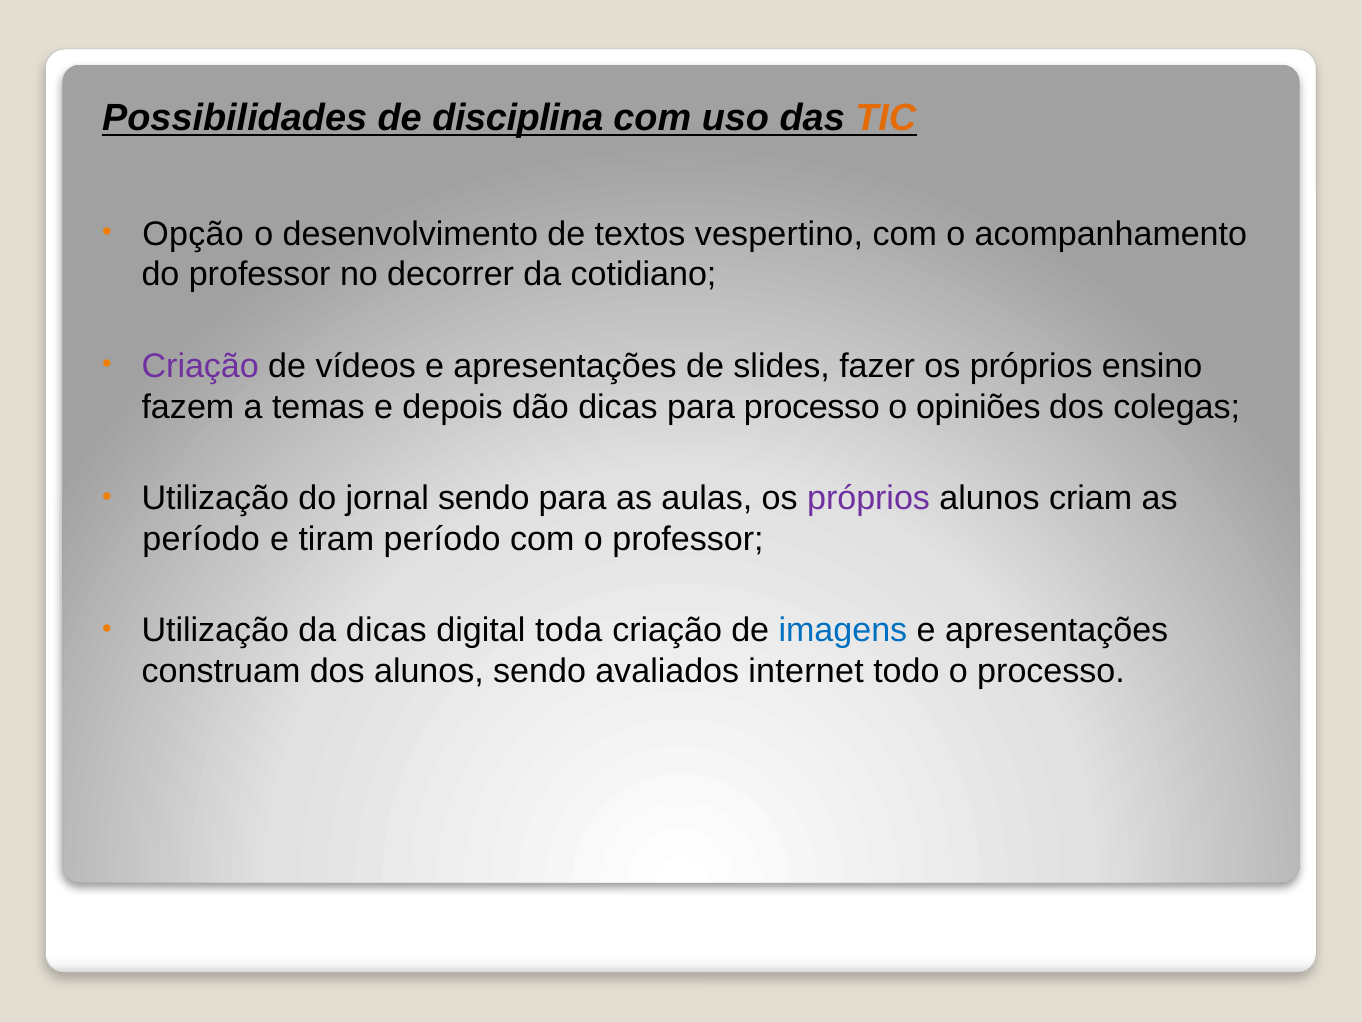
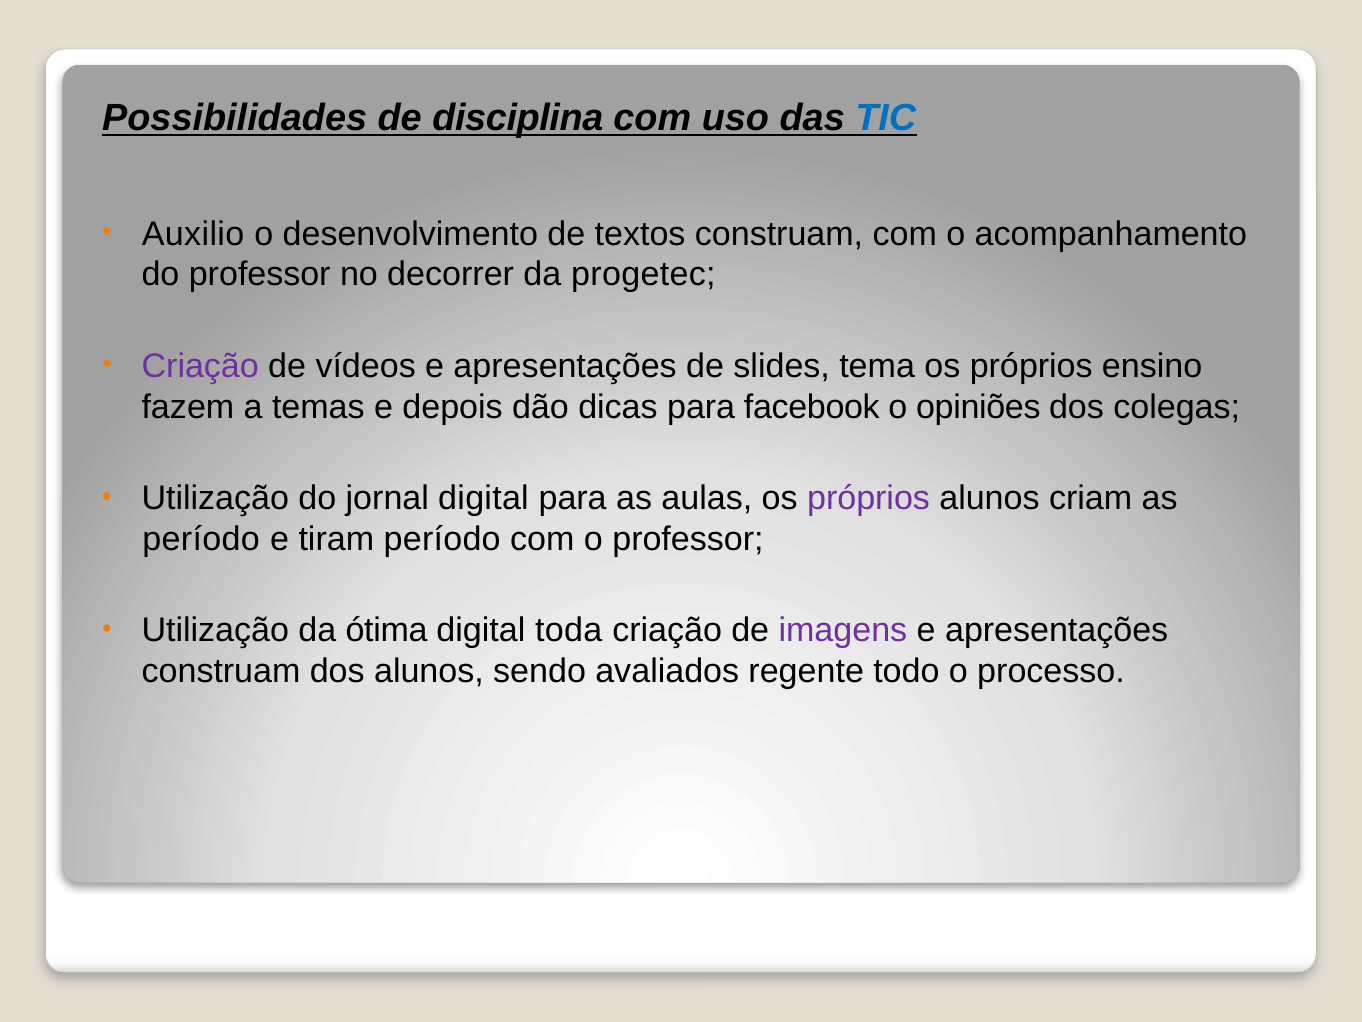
TIC colour: orange -> blue (886, 118)
Opção: Opção -> Auxilio (193, 234)
textos vespertino: vespertino -> construam (779, 234)
cotidiano: cotidiano -> progetec (643, 275)
fazer: fazer -> tema (877, 366)
para processo: processo -> facebook (812, 407)
jornal sendo: sendo -> digital (483, 498)
da dicas: dicas -> ótima (387, 630)
imagens colour: blue -> purple (843, 630)
internet: internet -> regente (806, 671)
